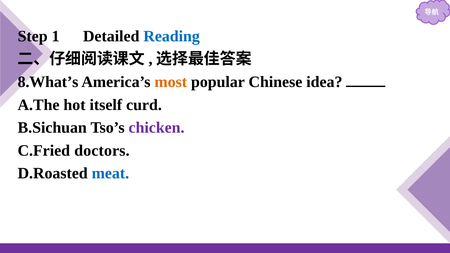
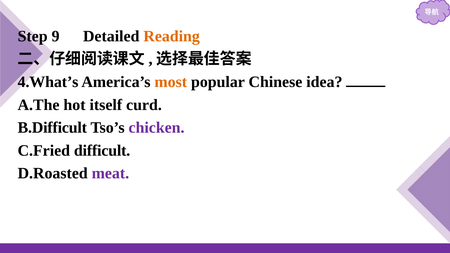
1: 1 -> 9 (56, 36)
Reading colour: blue -> orange (172, 36)
8.What’s: 8.What’s -> 4.What’s (48, 82)
B.Sichuan: B.Sichuan -> B.Difficult (52, 128)
doctors: doctors -> difficult (102, 151)
meat colour: blue -> purple (110, 173)
